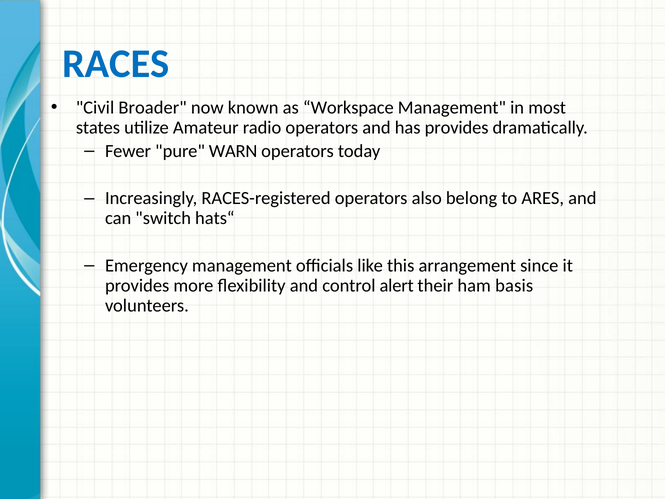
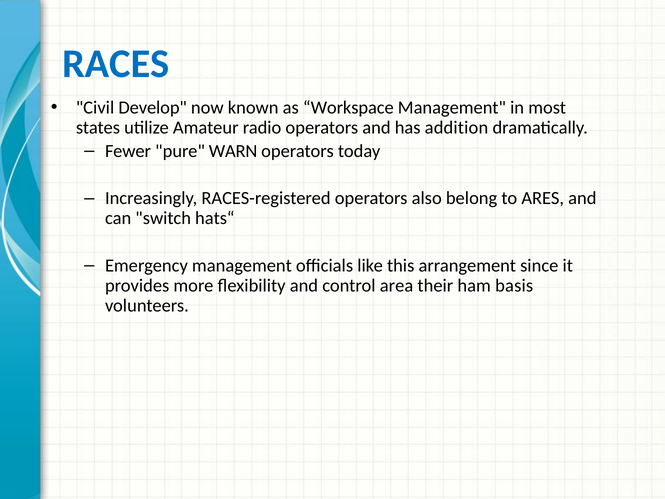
Broader: Broader -> Develop (153, 107)
has provides: provides -> addition (456, 127)
alert: alert -> area (397, 285)
